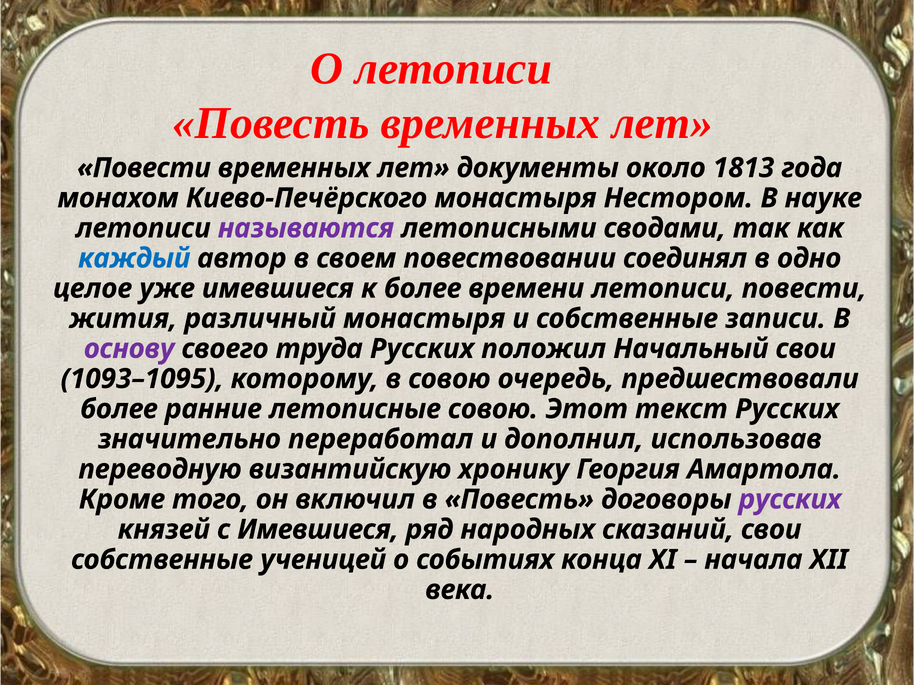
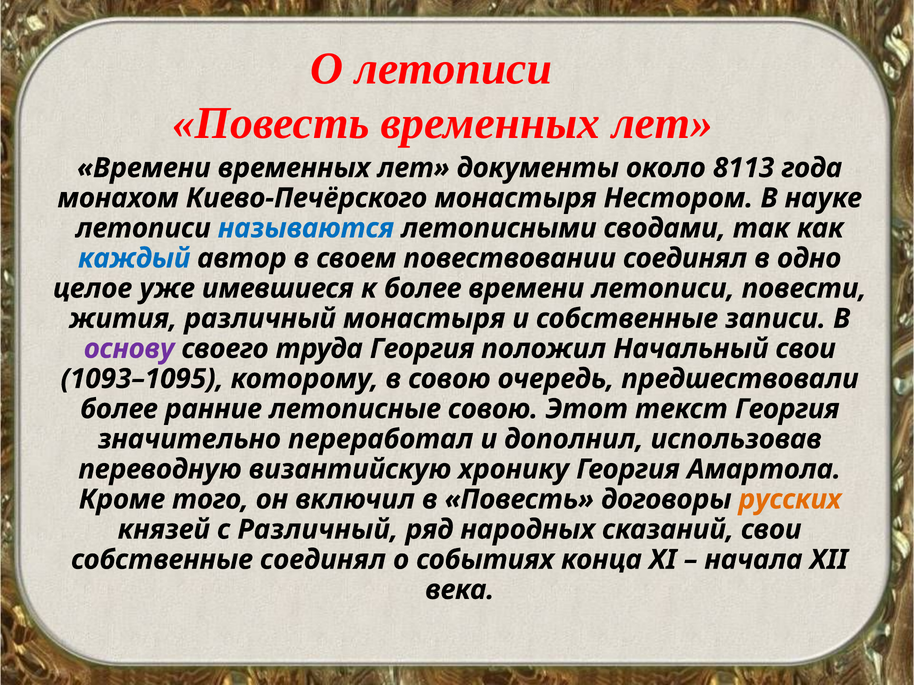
Повести: Повести -> Времени (144, 168)
1813: 1813 -> 8113 (744, 168)
называются colour: purple -> blue (306, 228)
труда Русских: Русских -> Георгия (422, 349)
текст Русских: Русских -> Георгия (787, 409)
русских colour: purple -> orange (790, 500)
с Имевшиеся: Имевшиеся -> Различный (318, 530)
собственные ученицей: ученицей -> соединял (323, 560)
